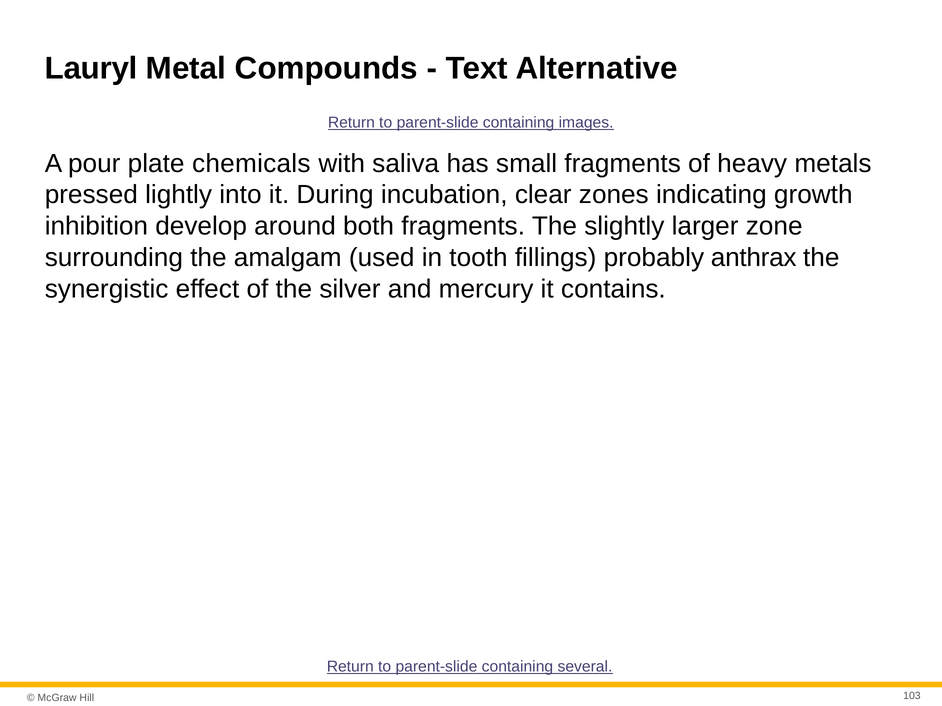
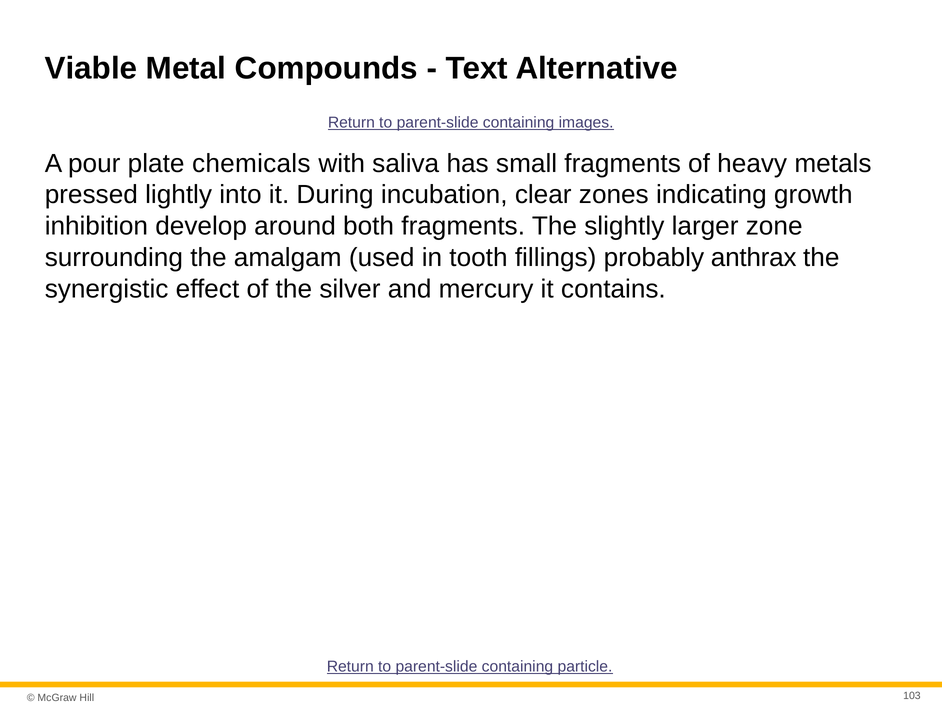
Lauryl: Lauryl -> Viable (91, 69)
several: several -> particle (585, 667)
